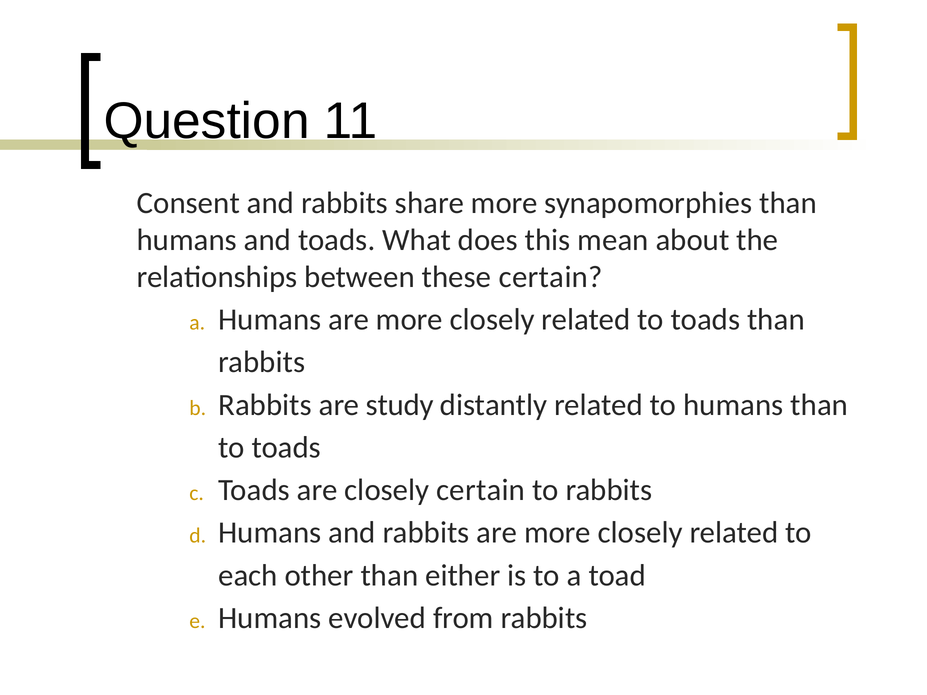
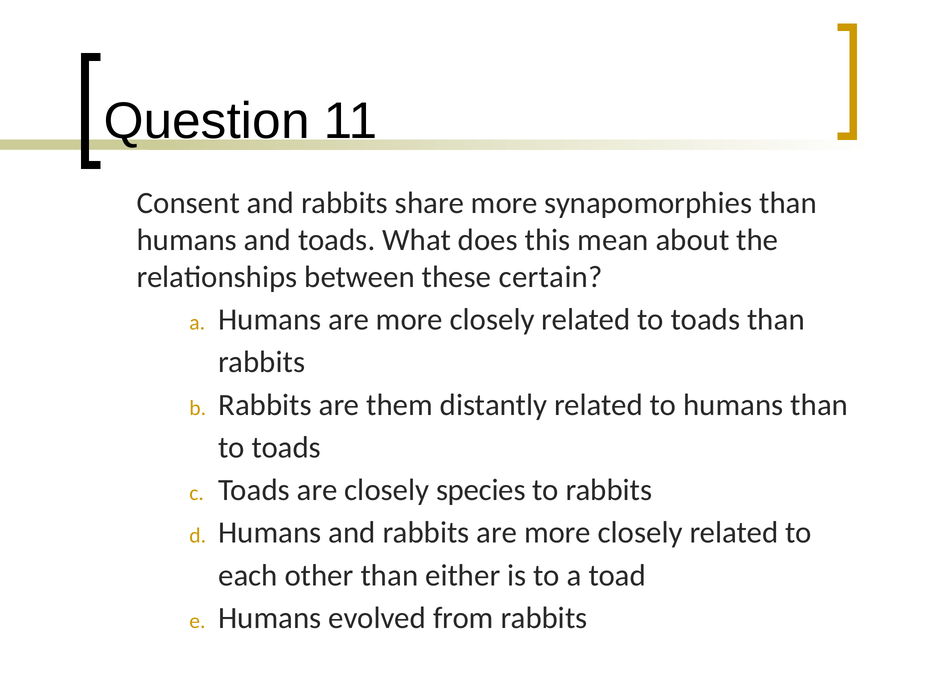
study: study -> them (400, 405)
closely certain: certain -> species (481, 490)
